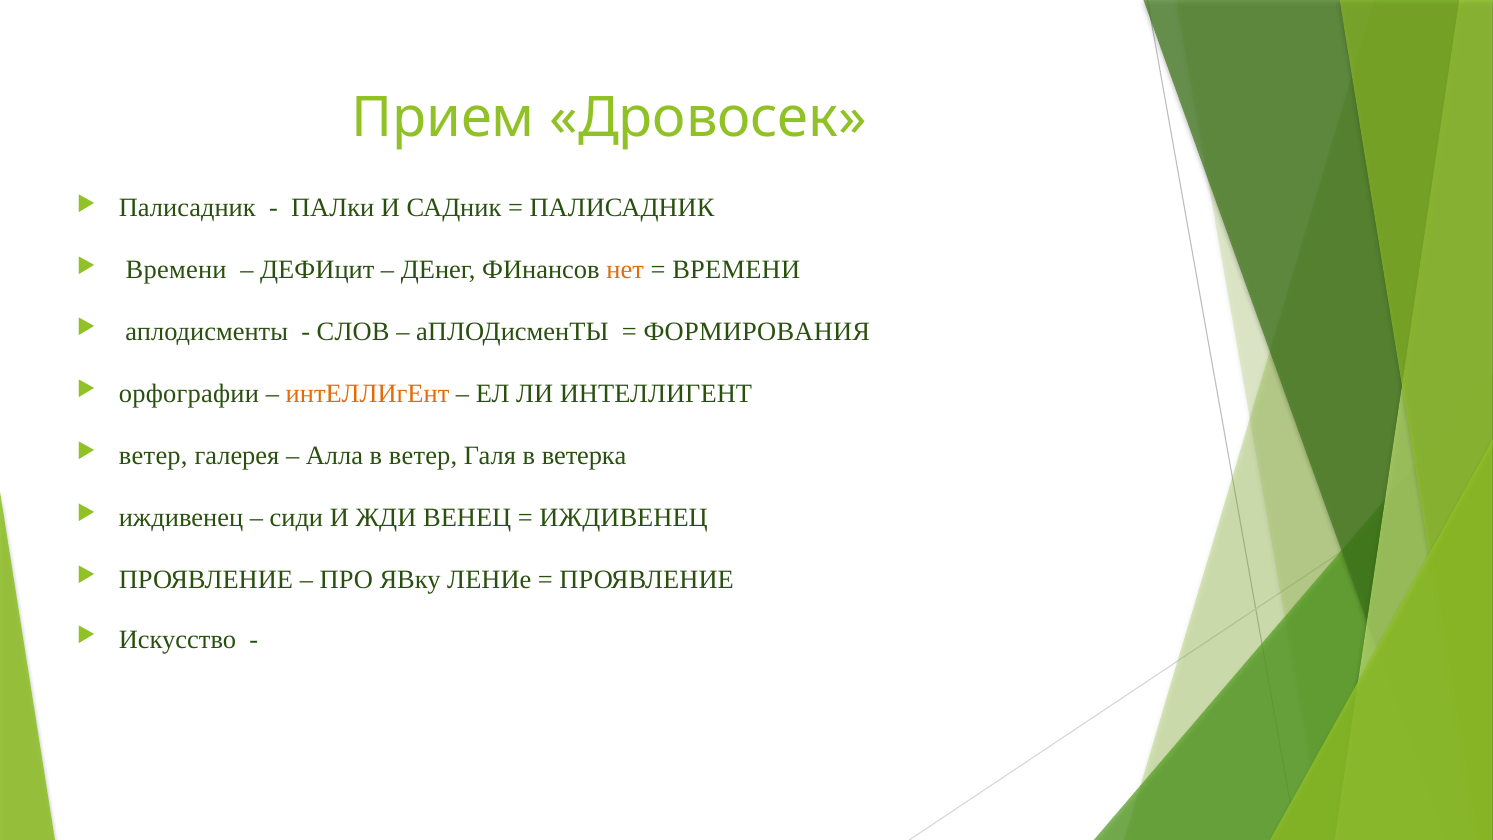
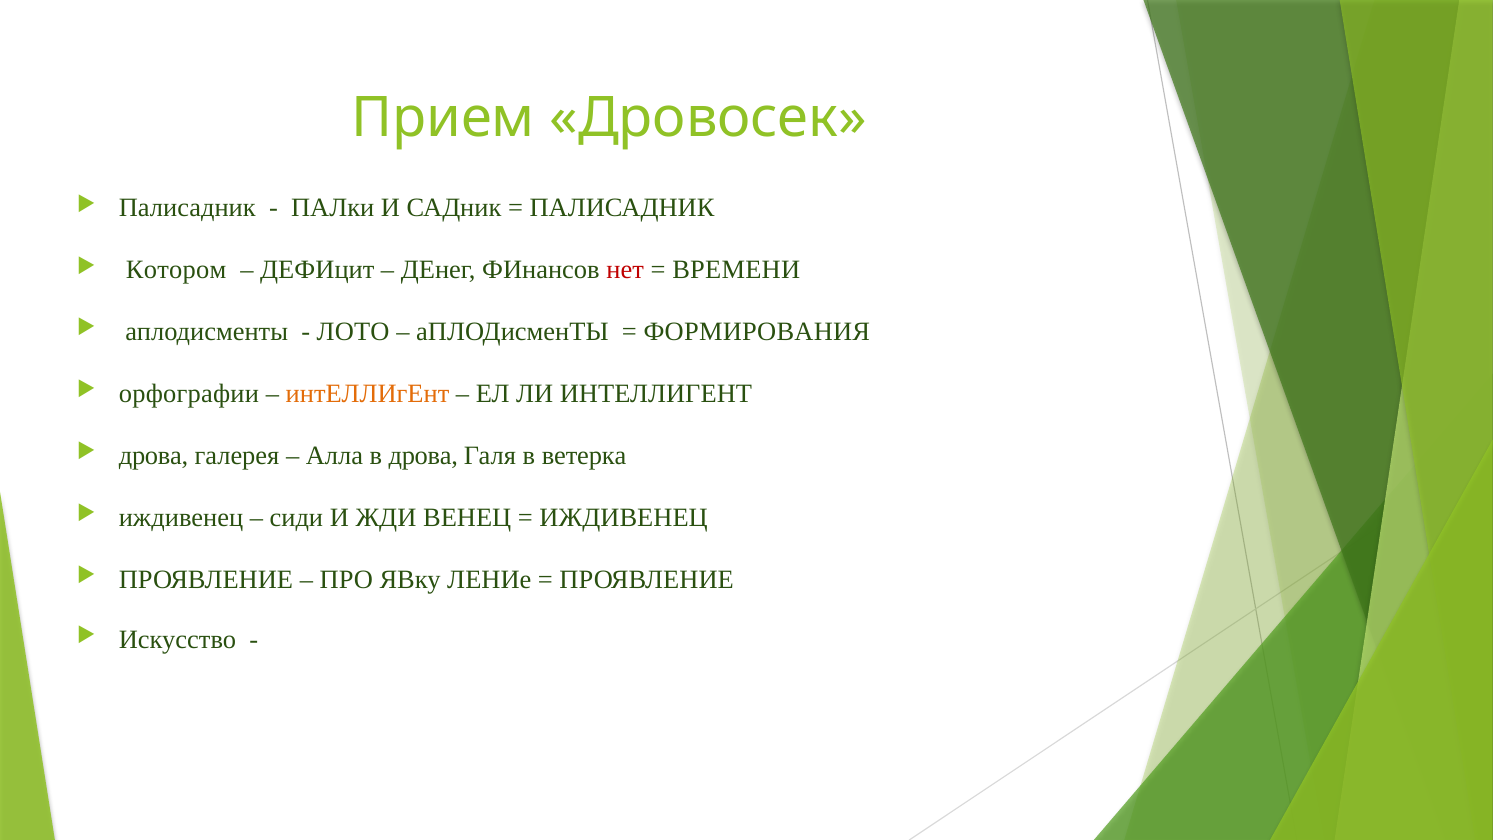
Времени: Времени -> Котором (176, 270)
нет colour: orange -> red (625, 270)
СЛОВ: СЛОВ -> ЛОТО (353, 332)
ветер: ветер -> дрова (154, 456)
в ветер: ветер -> дрова (423, 456)
